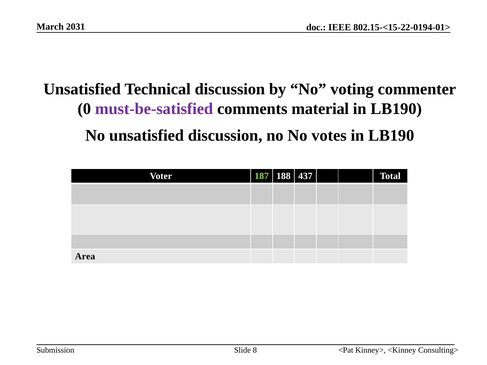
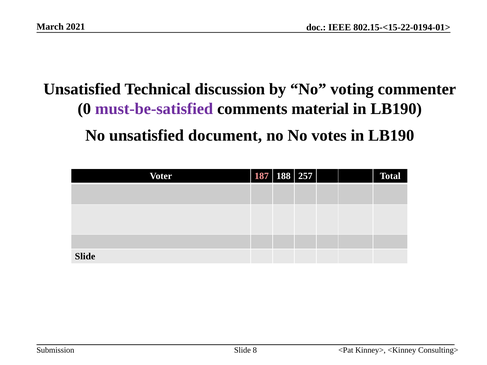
2031: 2031 -> 2021 (76, 27)
unsatisfied discussion: discussion -> document (225, 136)
187 colour: light green -> pink (262, 176)
437: 437 -> 257 (305, 176)
Area: Area -> Slide (85, 256)
